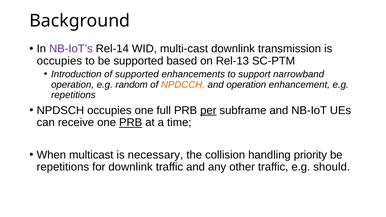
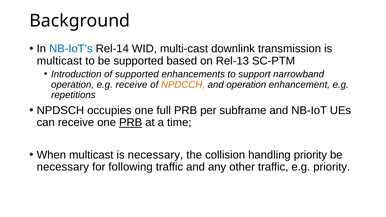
NB-IoT’s colour: purple -> blue (71, 49)
occupies: occupies -> multicast (59, 61)
e.g random: random -> receive (131, 85)
per underline: present -> none (208, 110)
repetitions: repetitions -> necessary (63, 167)
for downlink: downlink -> following (131, 167)
e.g should: should -> priority (332, 167)
